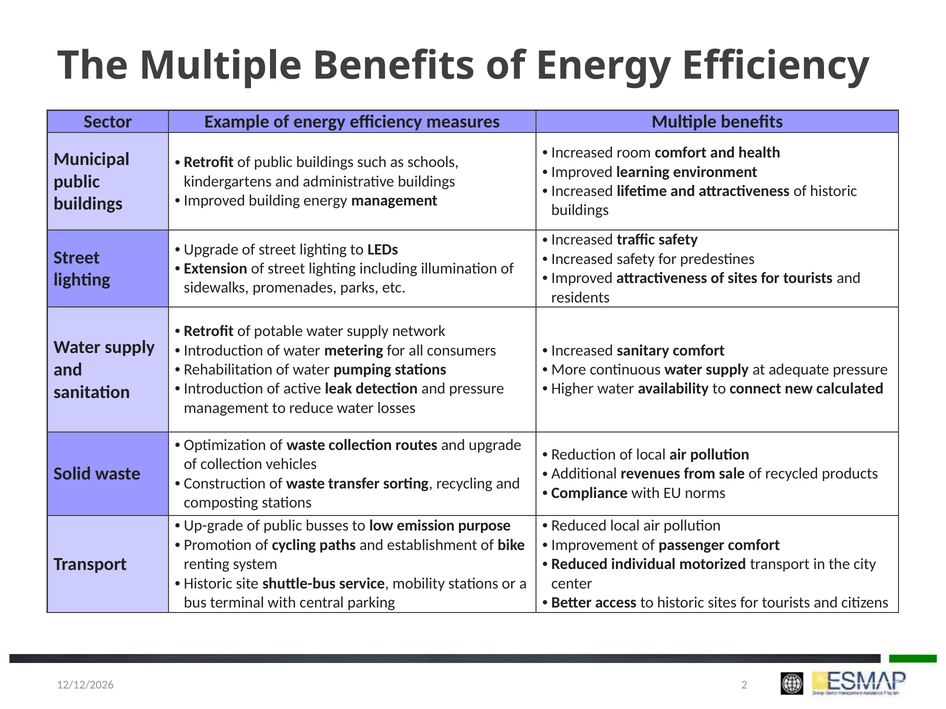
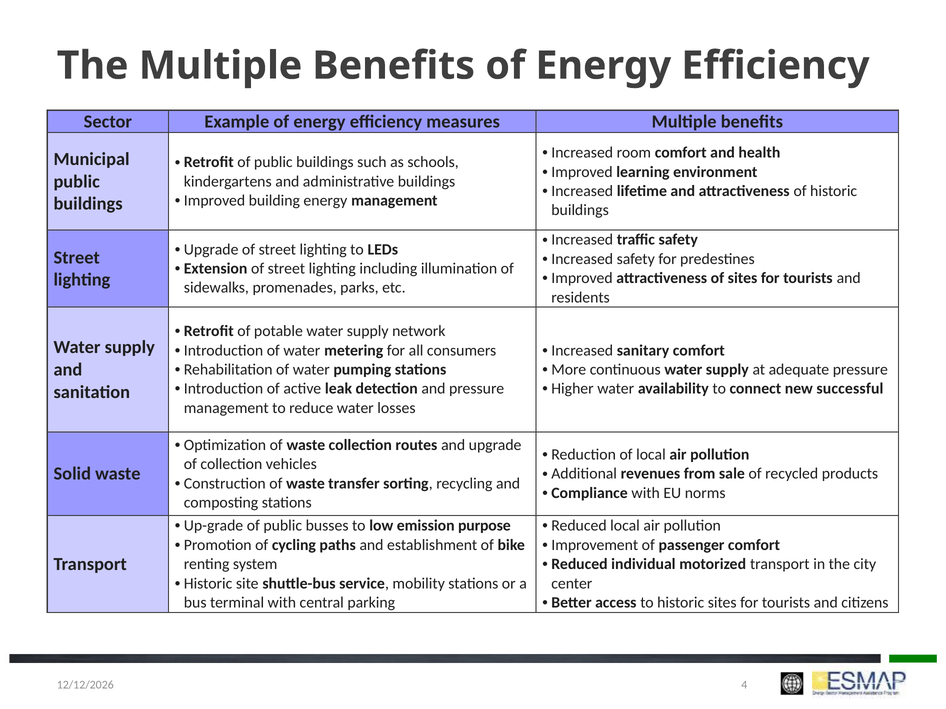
calculated: calculated -> successful (850, 389)
2: 2 -> 4 (744, 686)
